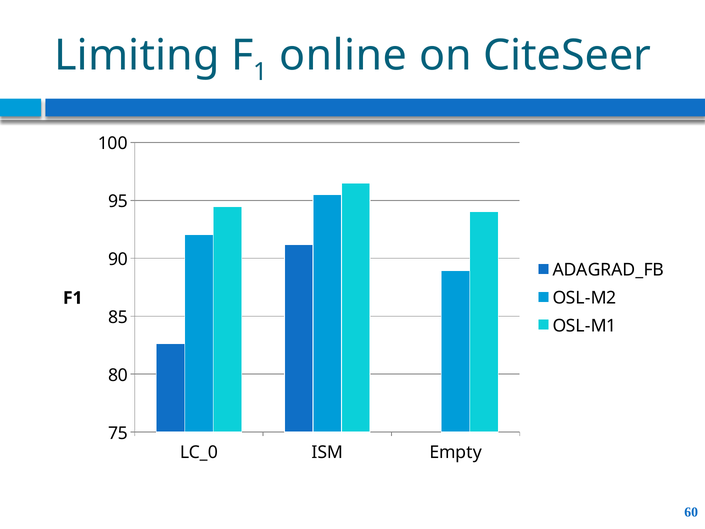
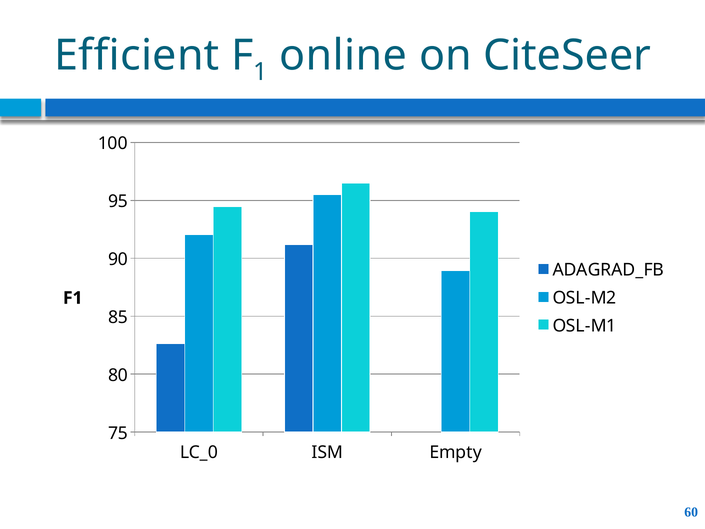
Limiting: Limiting -> Efficient (137, 55)
